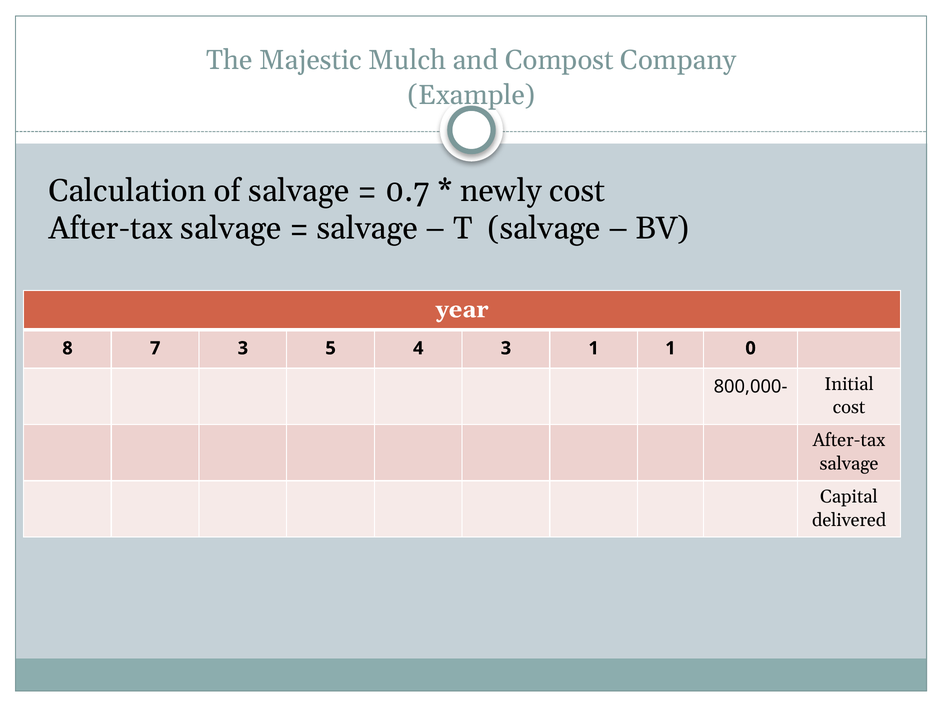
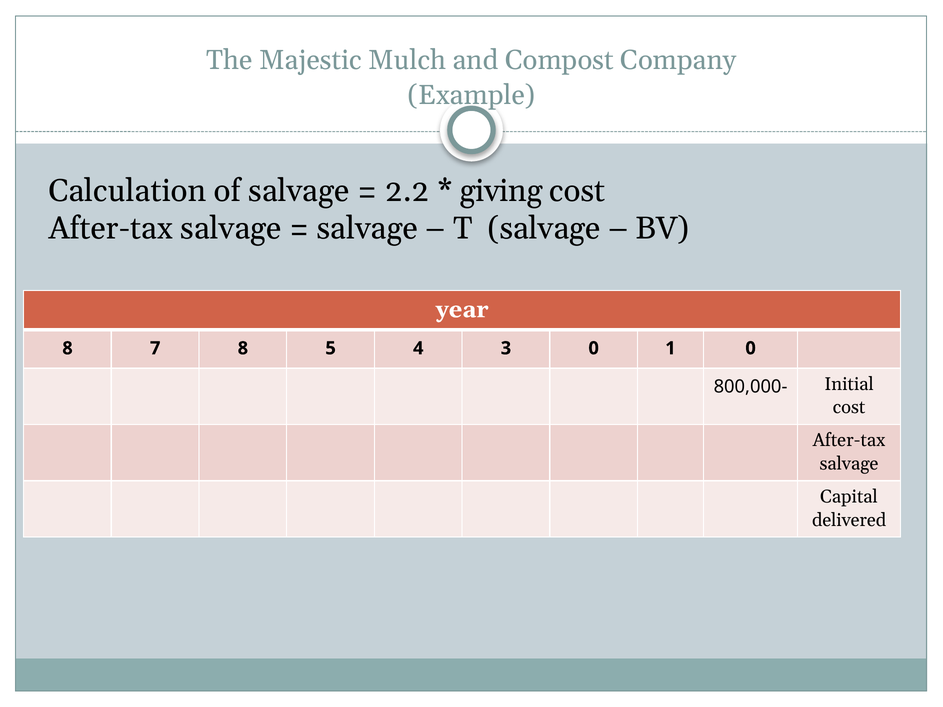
0.7: 0.7 -> 2.2 (407, 191)
newly: newly -> giving (501, 191)
7 3: 3 -> 8 (243, 348)
3 1: 1 -> 0 (594, 348)
